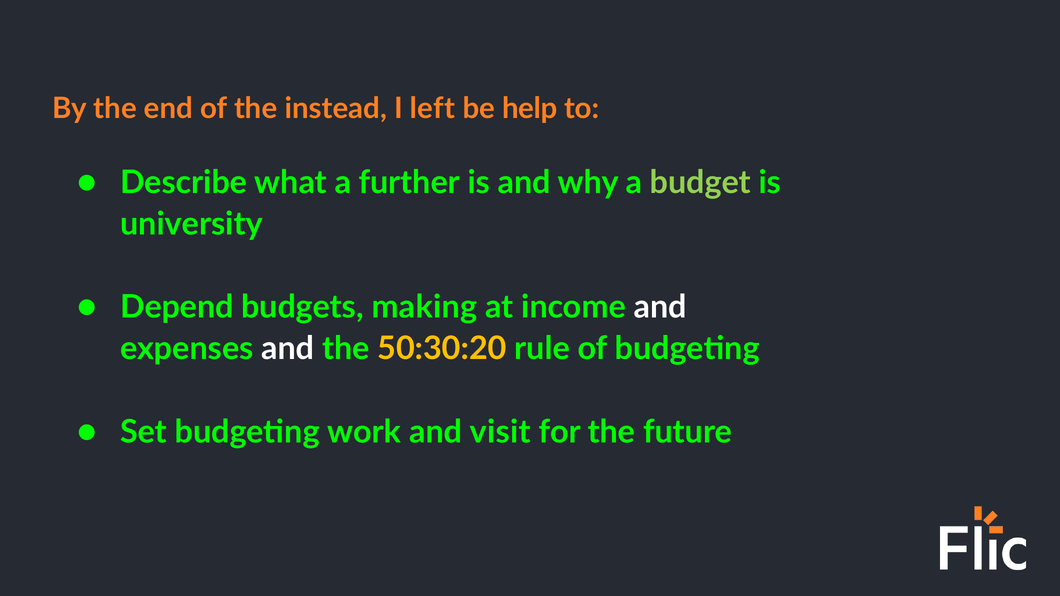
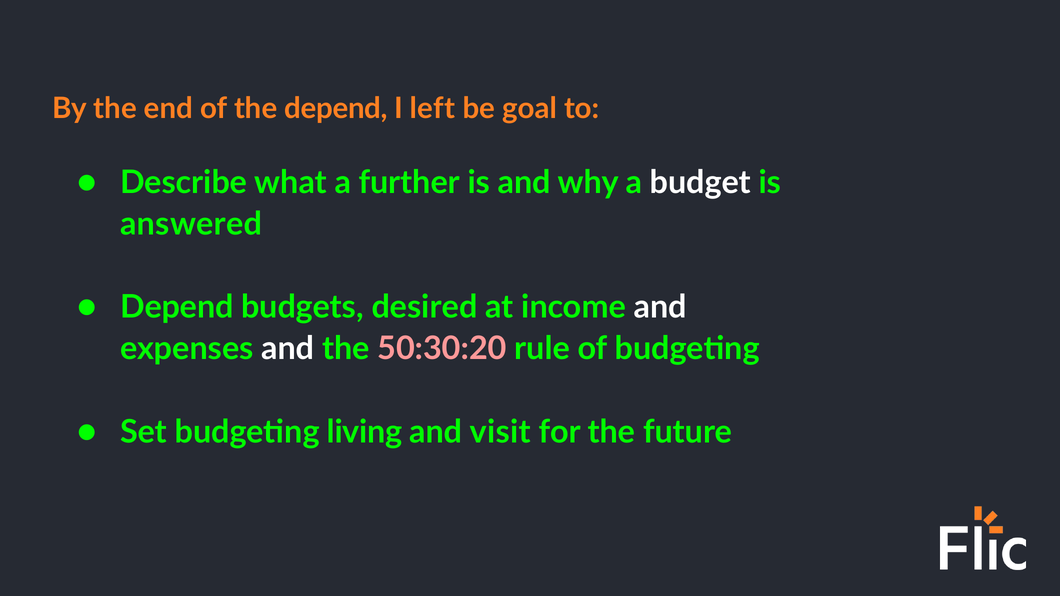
the instead: instead -> depend (336, 109)
help: help -> goal (530, 109)
budget colour: light green -> white (700, 183)
university: university -> answered (191, 224)
making: making -> desired (424, 307)
50:30:20 colour: yellow -> pink (442, 349)
work: work -> living (364, 432)
